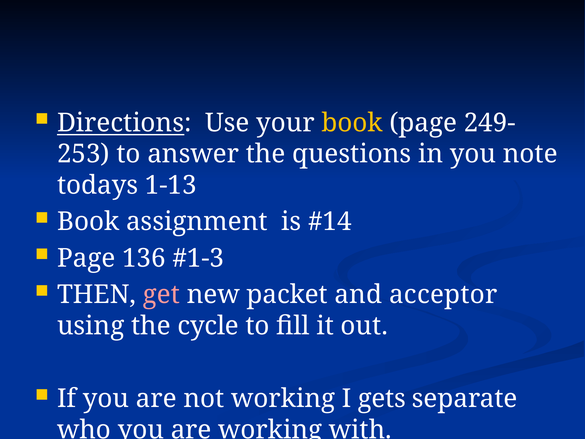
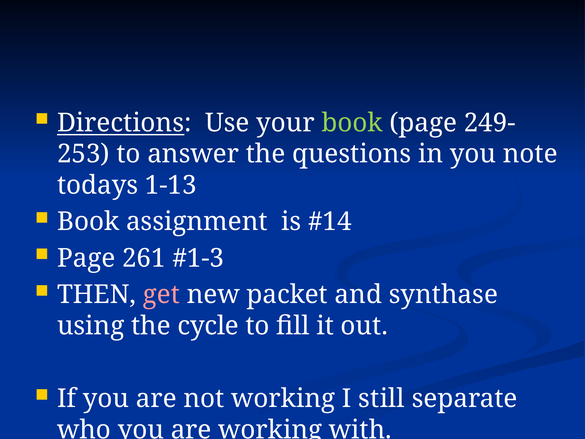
book colour: yellow -> light green (352, 123)
136: 136 -> 261 (144, 258)
acceptor: acceptor -> synthase (443, 294)
gets: gets -> still (381, 398)
